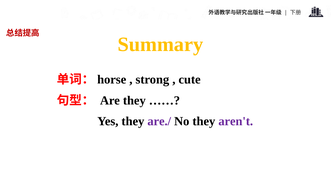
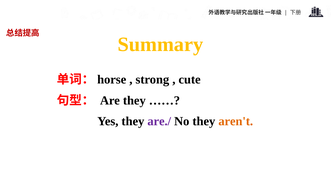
aren't colour: purple -> orange (236, 121)
